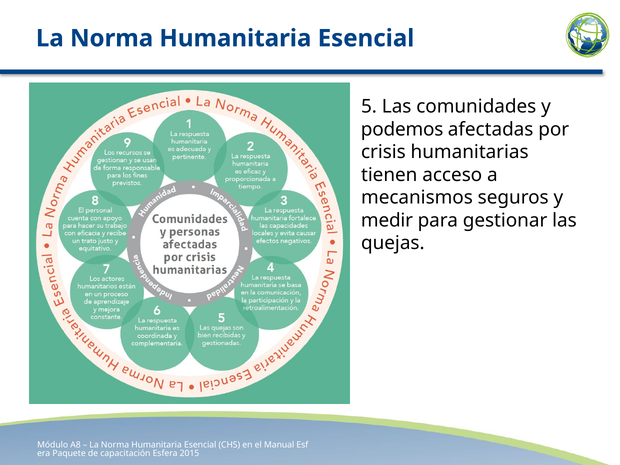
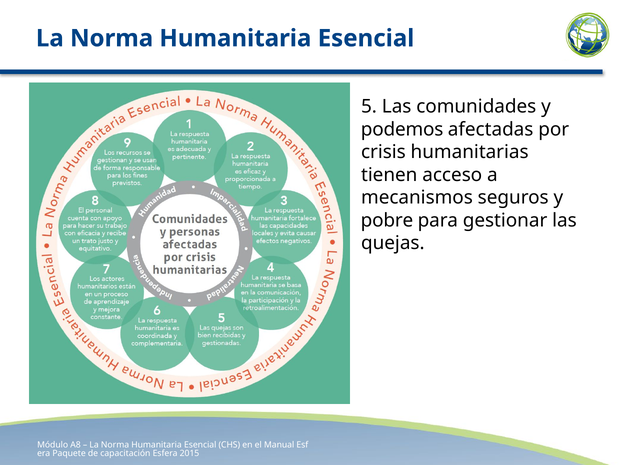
medir: medir -> pobre (387, 220)
